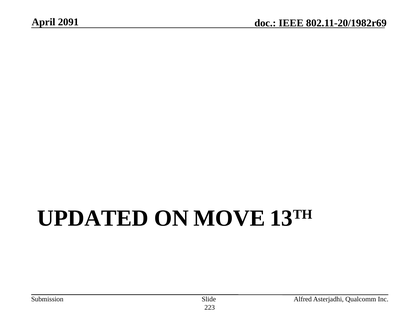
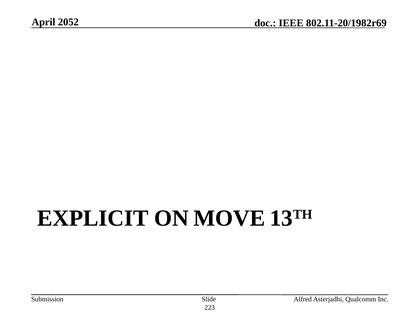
2091: 2091 -> 2052 (68, 22)
UPDATED: UPDATED -> EXPLICIT (93, 218)
